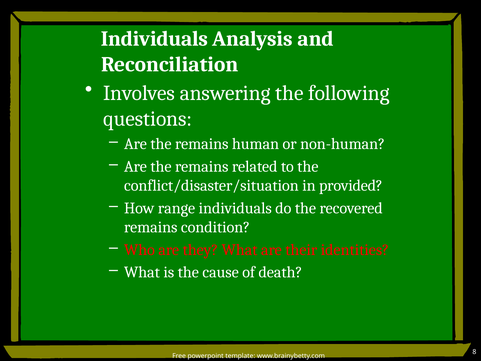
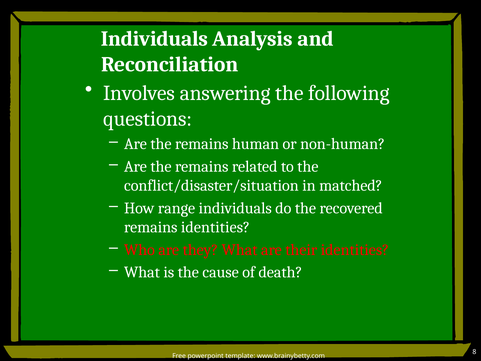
provided: provided -> matched (351, 186)
remains condition: condition -> identities (215, 227)
